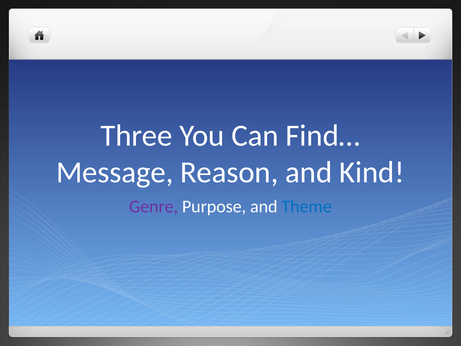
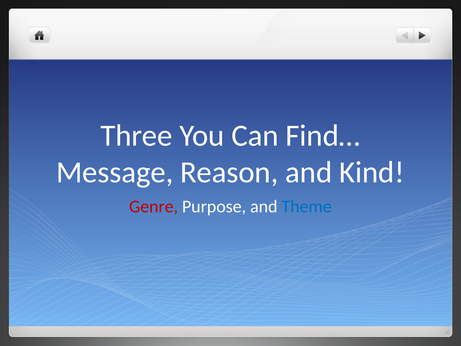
Genre colour: purple -> red (154, 206)
